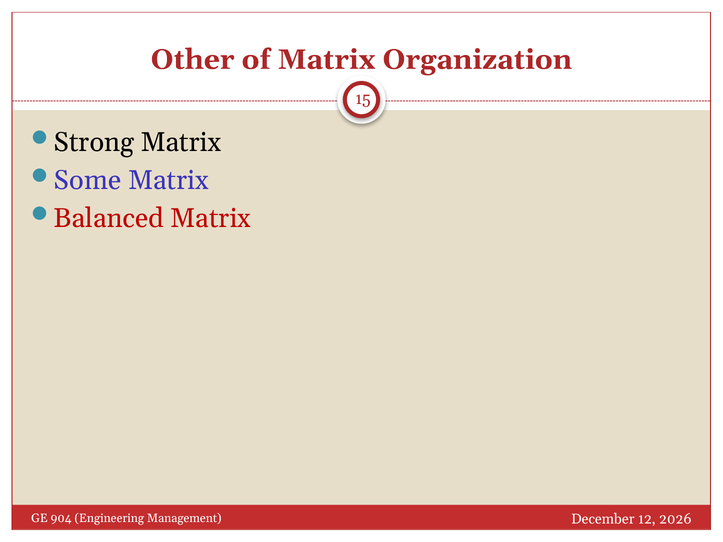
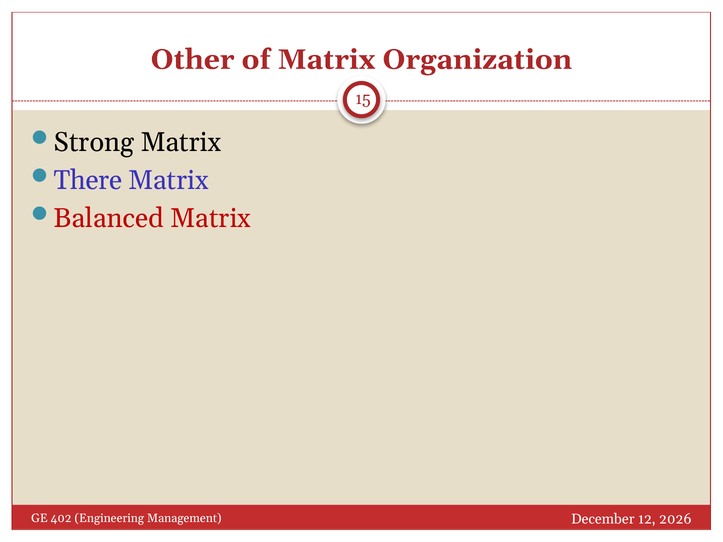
Some: Some -> There (88, 180)
904: 904 -> 402 (61, 519)
